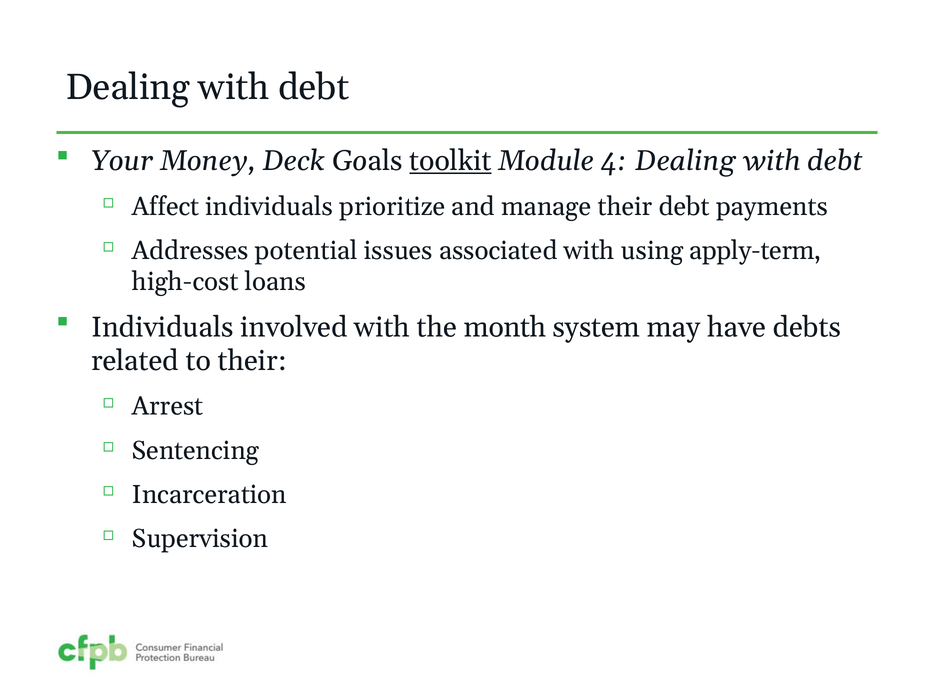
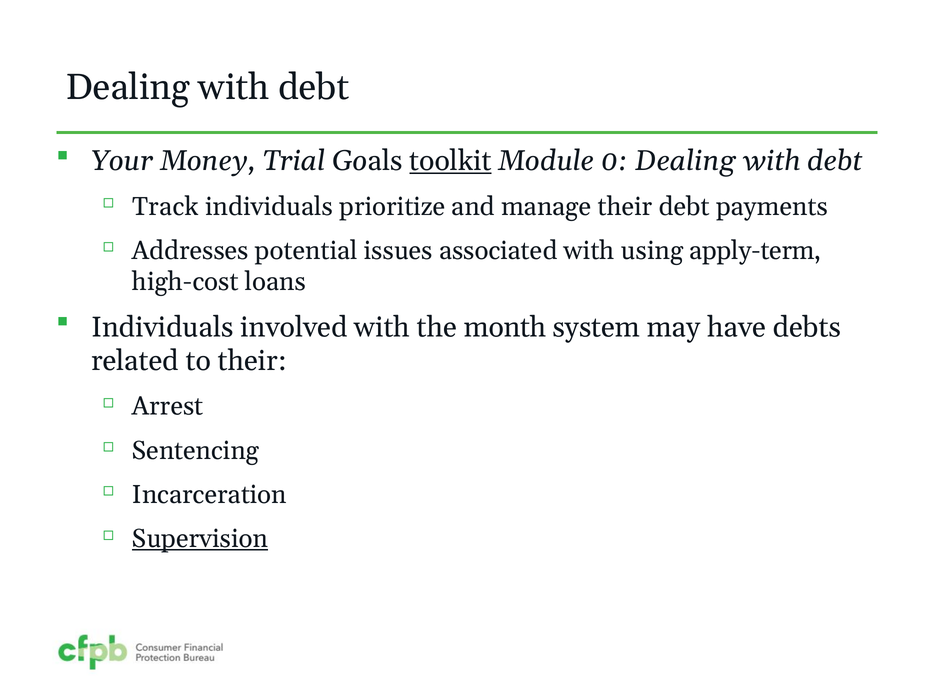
Deck: Deck -> Trial (294, 161)
4: 4 -> 0 (615, 161)
Affect: Affect -> Track (165, 207)
Supervision underline: none -> present (200, 539)
